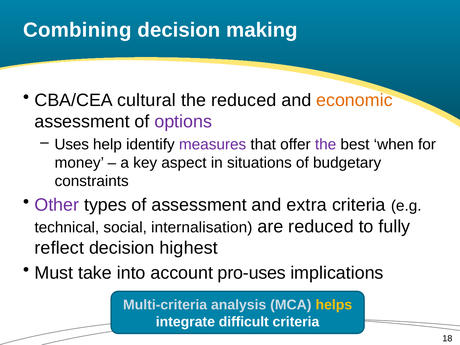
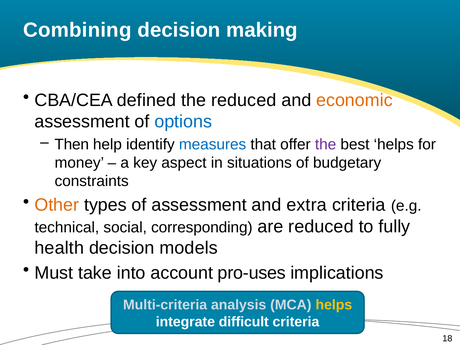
cultural: cultural -> defined (147, 100)
options colour: purple -> blue (183, 122)
Uses: Uses -> Then (72, 144)
measures colour: purple -> blue (213, 144)
best when: when -> helps (394, 144)
Other colour: purple -> orange (57, 205)
internalisation: internalisation -> corresponding (202, 227)
reflect: reflect -> health (59, 248)
highest: highest -> models (189, 248)
